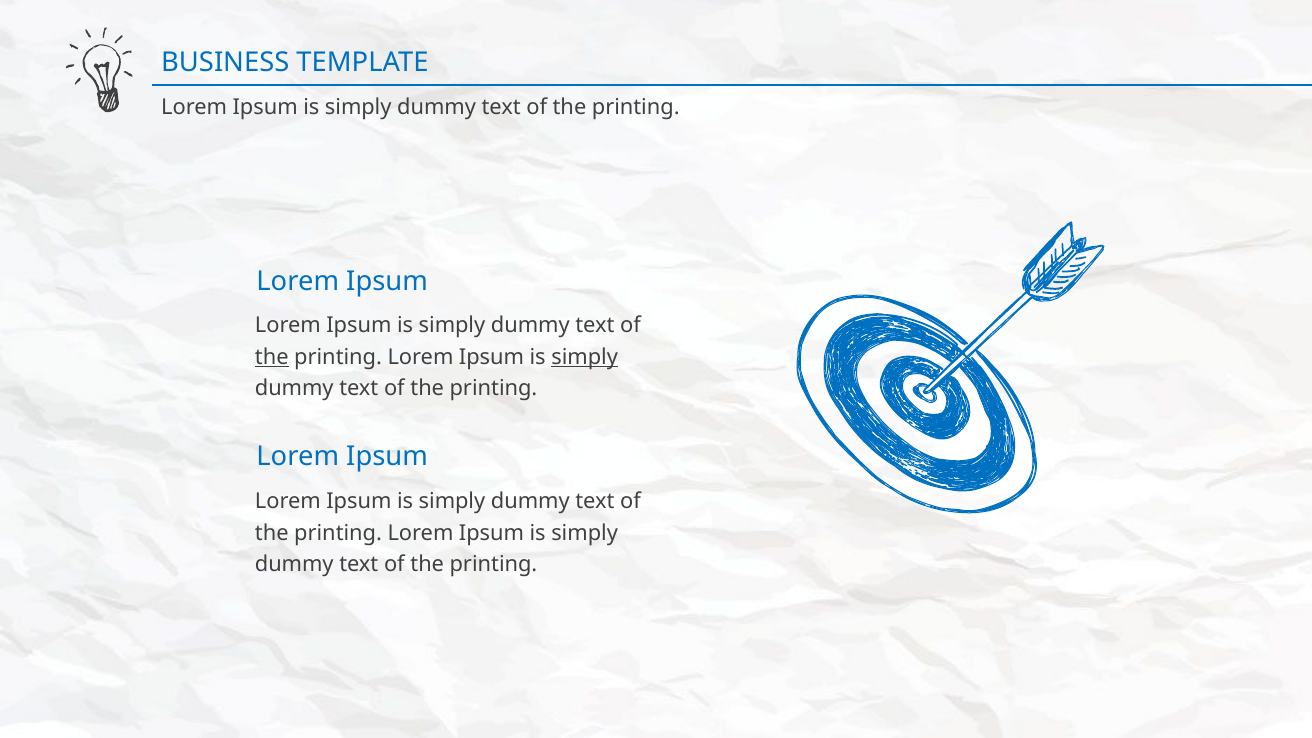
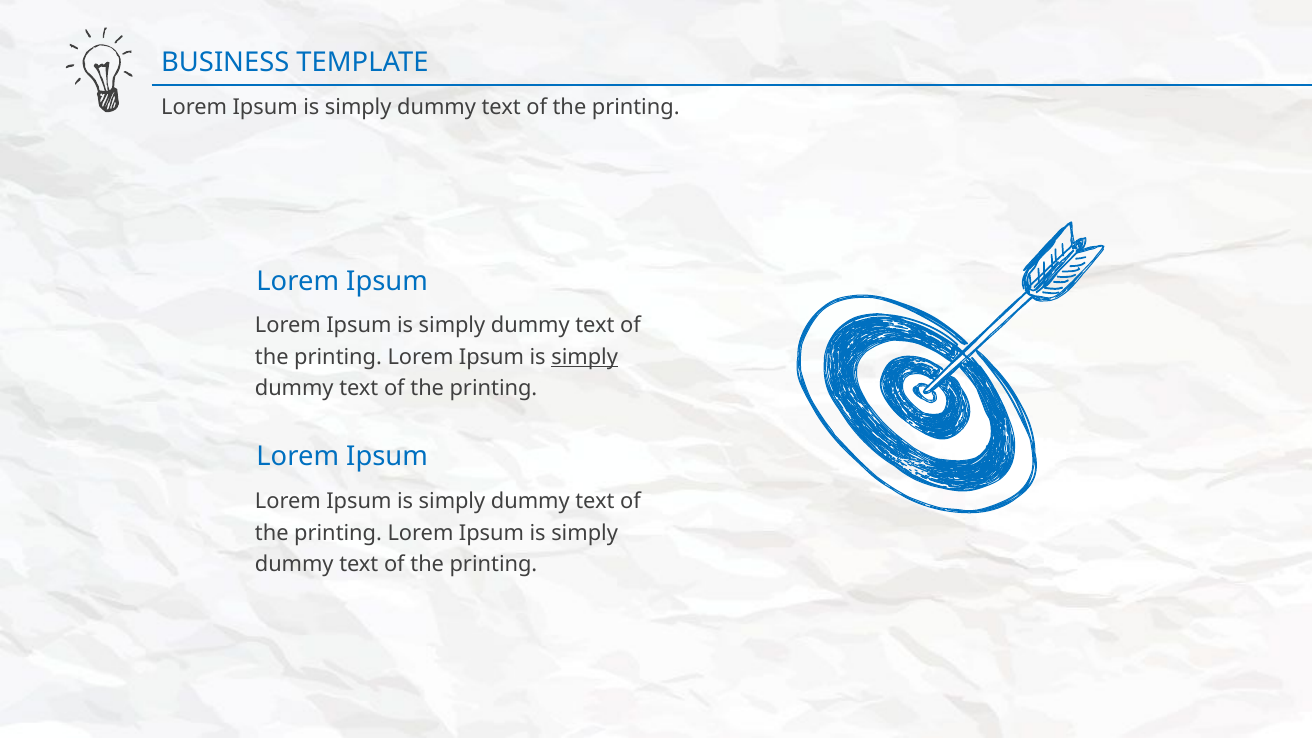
the underline: present -> none (272, 357)
